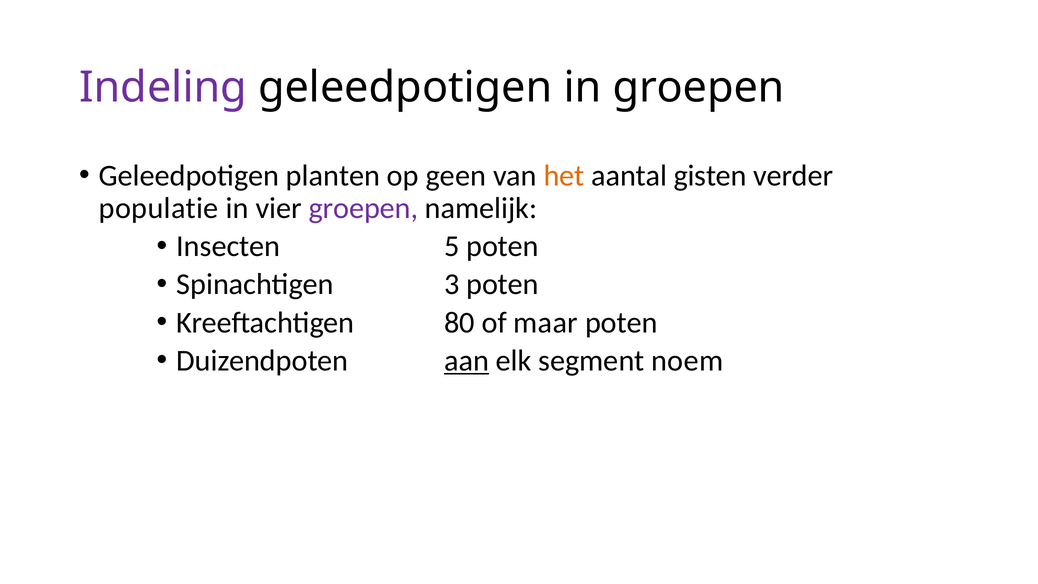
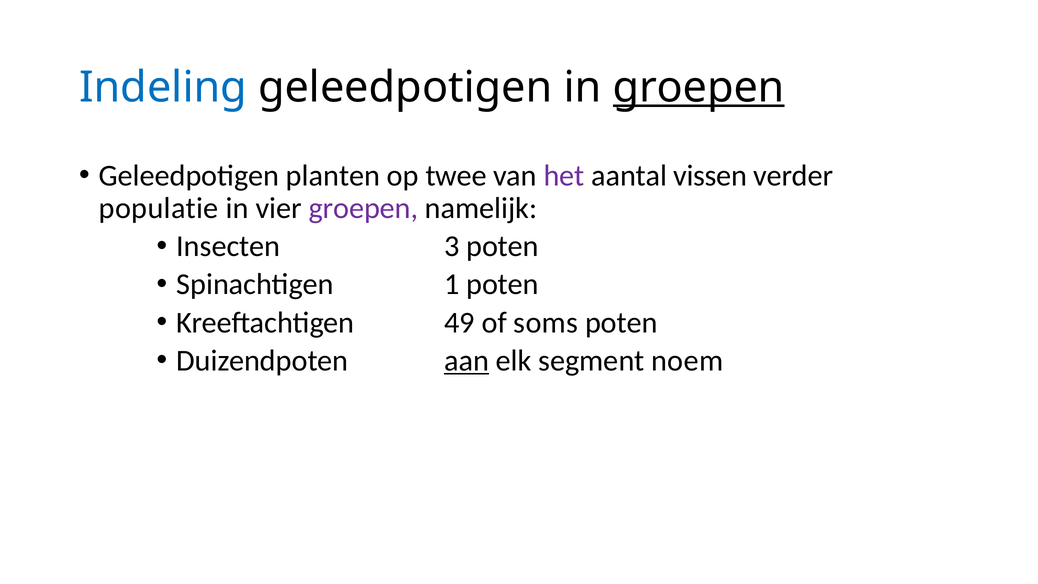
Indeling colour: purple -> blue (163, 87)
groepen underline: none -> present (699, 87)
geen: geen -> twee (456, 175)
het colour: orange -> purple (564, 175)
gisten: gisten -> vissen (710, 175)
5: 5 -> 3 (452, 246)
3: 3 -> 1 (452, 284)
80: 80 -> 49 (459, 322)
maar: maar -> soms (546, 322)
